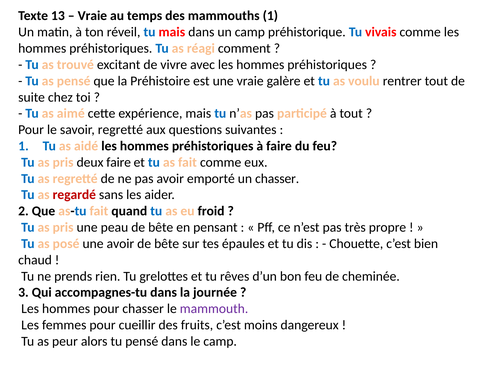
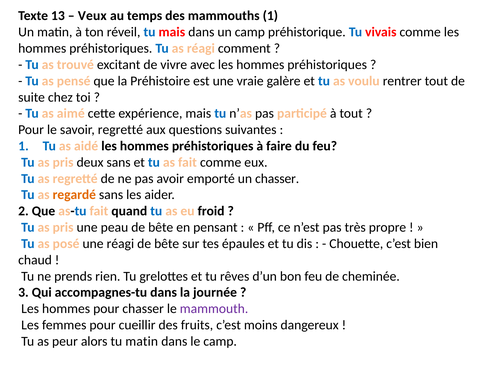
Vraie: Vraie -> Veux (92, 16)
deux faire: faire -> sans (119, 162)
regardé colour: red -> orange (74, 195)
une avoir: avoir -> réagi (120, 244)
tu pensé: pensé -> matin (142, 341)
